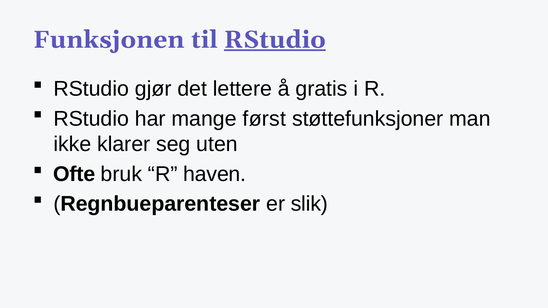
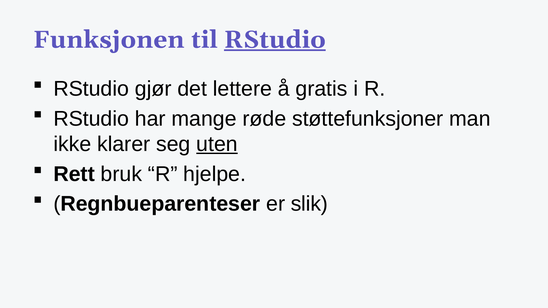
først: først -> røde (264, 119)
uten underline: none -> present (217, 144)
Ofte: Ofte -> Rett (74, 174)
haven: haven -> hjelpe (215, 174)
